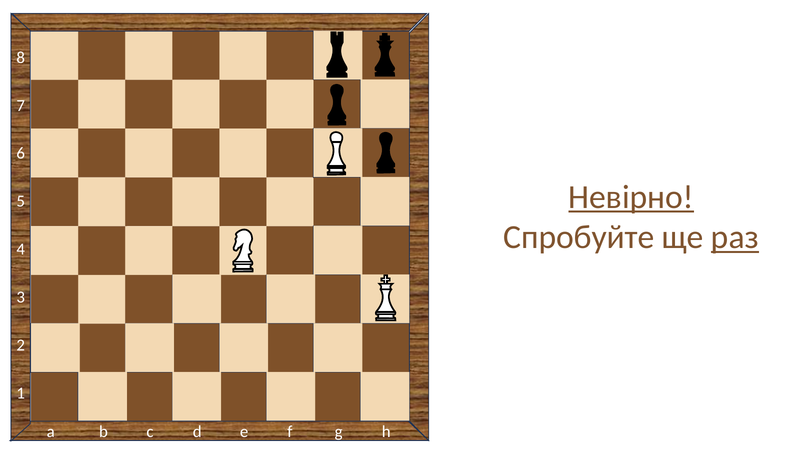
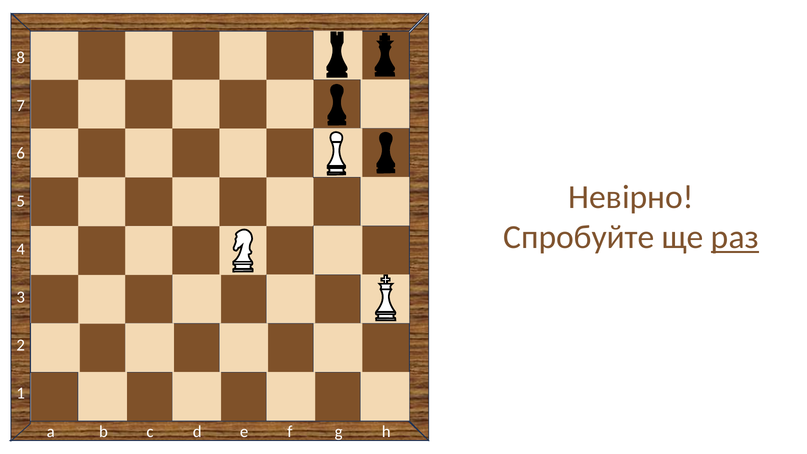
Невірно underline: present -> none (631, 197)
